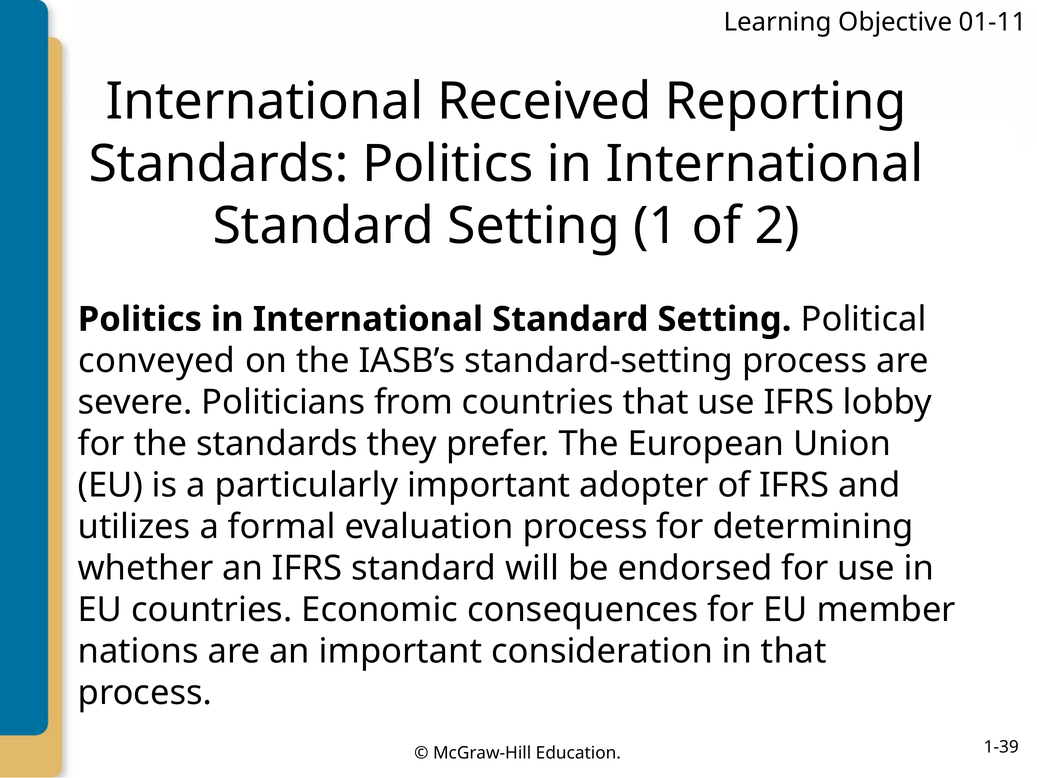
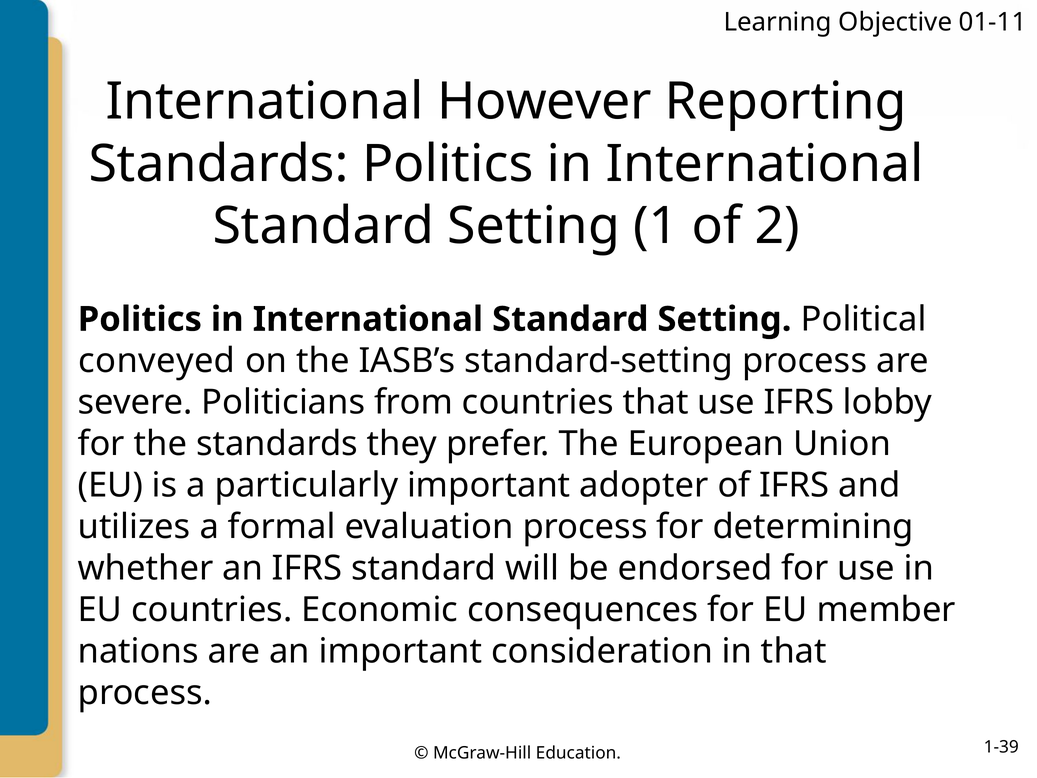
Received: Received -> However (544, 102)
